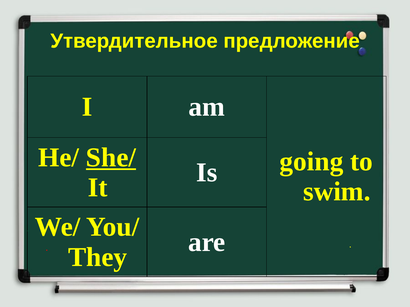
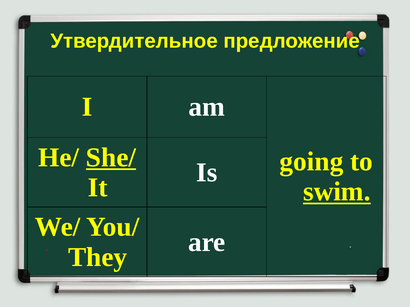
swim underline: none -> present (337, 192)
